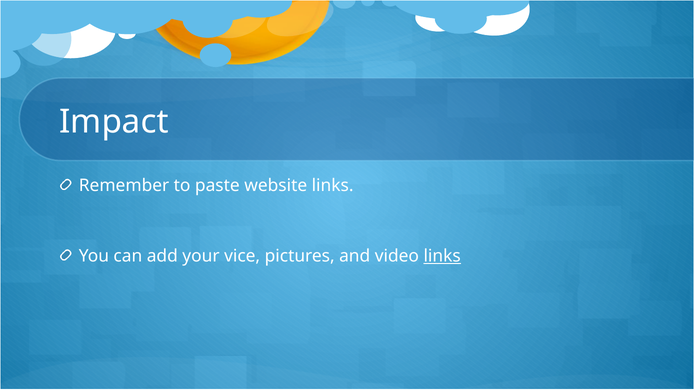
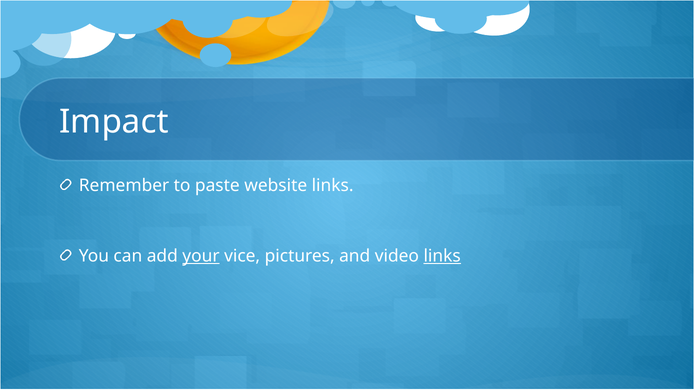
your underline: none -> present (201, 256)
